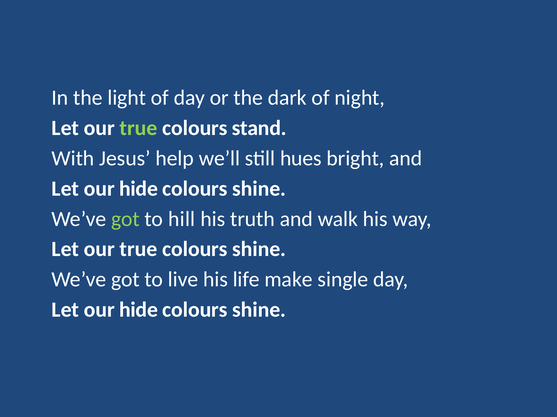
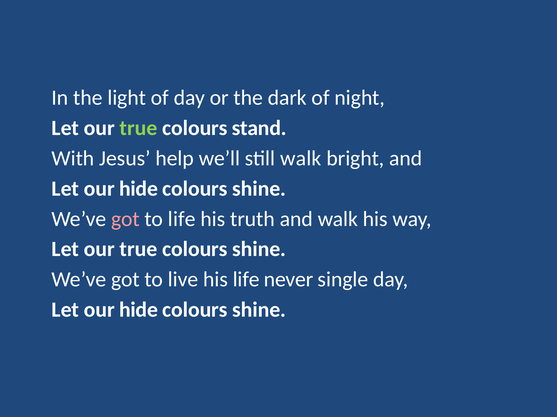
still hues: hues -> walk (301, 159)
got colour: light green -> pink (125, 219)
to hill: hill -> life (182, 219)
make: make -> never (289, 280)
